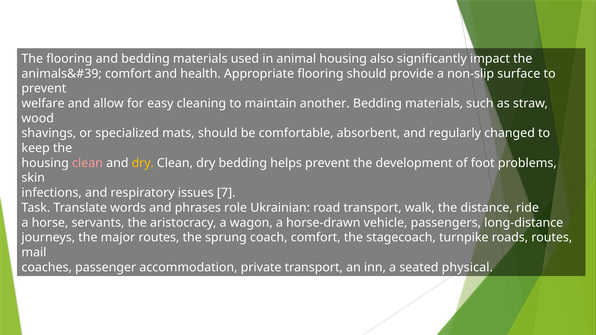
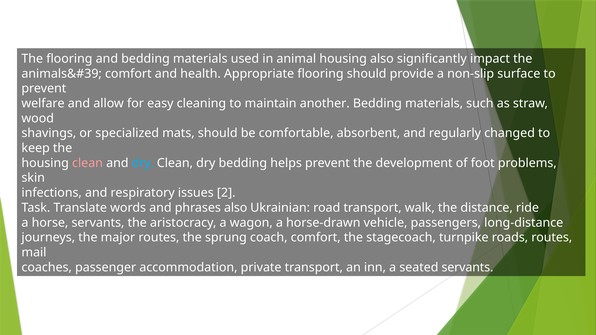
dry colour: yellow -> light blue (143, 163)
7: 7 -> 2 (226, 193)
phrases role: role -> also (236, 208)
seated physical: physical -> servants (467, 267)
